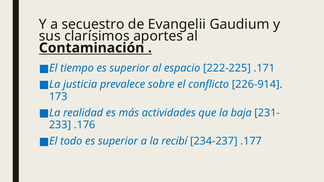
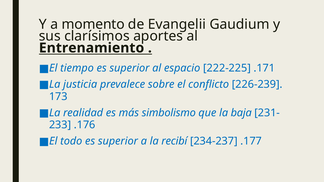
secuestro: secuestro -> momento (93, 24)
Contaminación: Contaminación -> Entrenamiento (92, 48)
226-914: 226-914 -> 226-239 (257, 84)
actividades: actividades -> simbolismo (169, 113)
